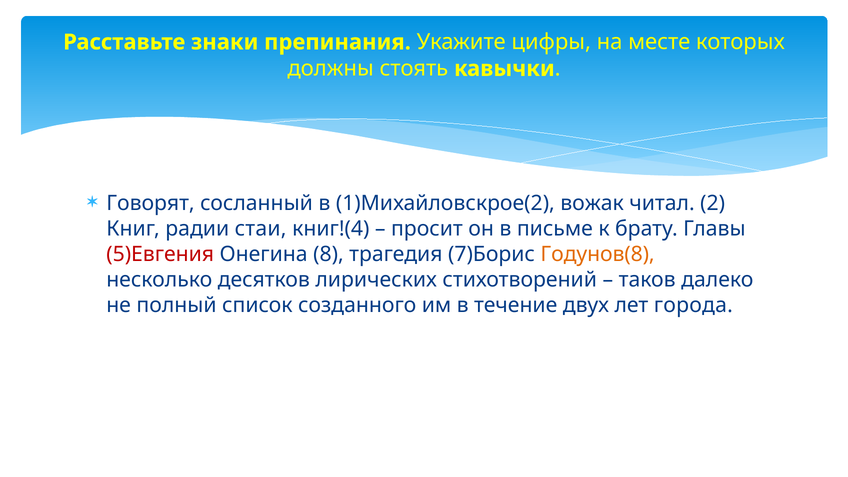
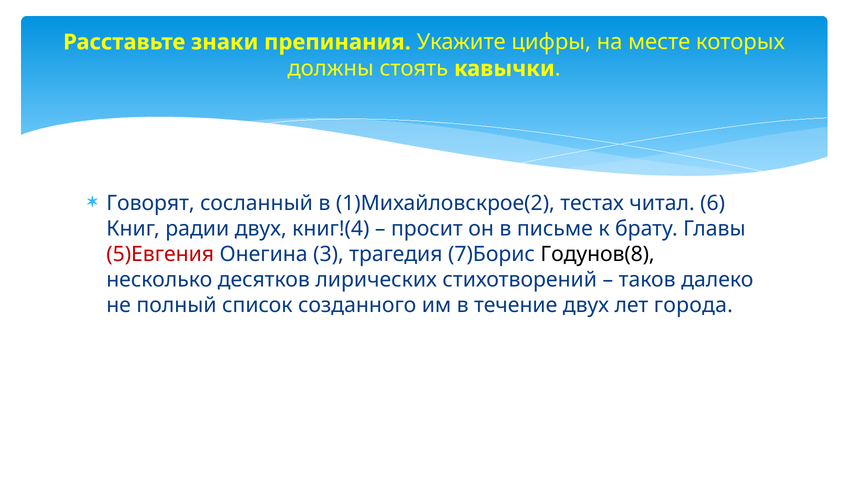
вожак: вожак -> тестах (592, 203)
2: 2 -> 6 (713, 203)
радии стаи: стаи -> двух (261, 229)
8: 8 -> 3 (328, 254)
Годунов(8 colour: orange -> black (598, 254)
